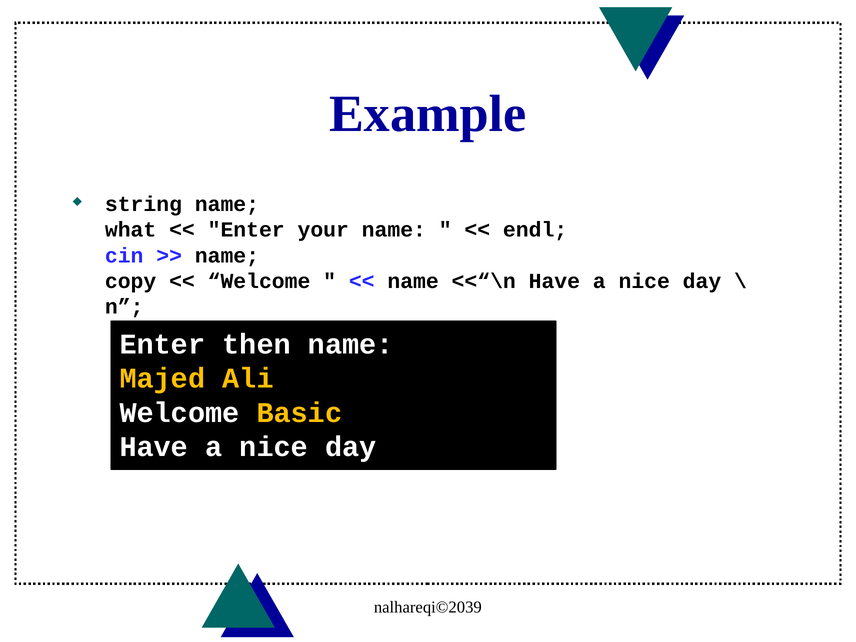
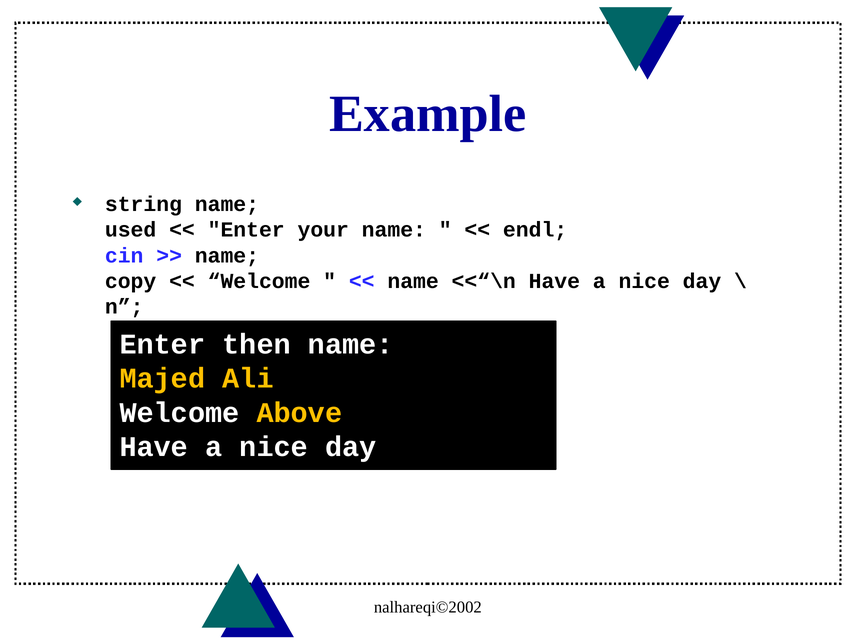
what: what -> used (131, 230)
Basic: Basic -> Above (299, 413)
nalhareqi©2039: nalhareqi©2039 -> nalhareqi©2002 (428, 607)
